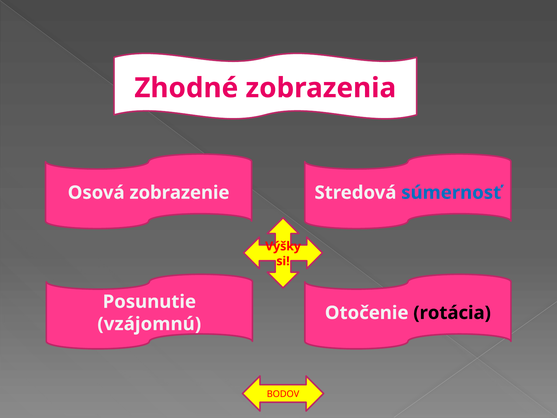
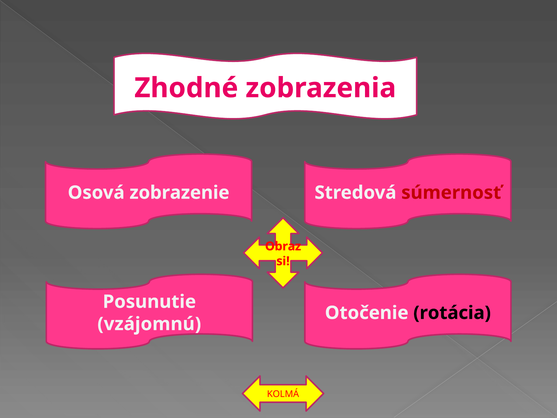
súmernosť colour: blue -> red (451, 193)
Výšky: Výšky -> Obraz (283, 246)
BODOV: BODOV -> KOLMÁ (283, 394)
